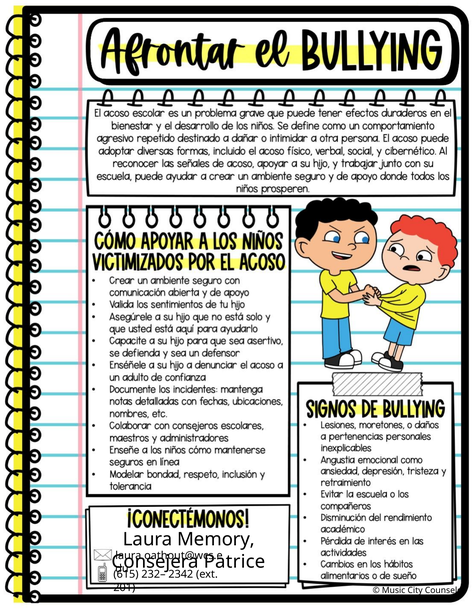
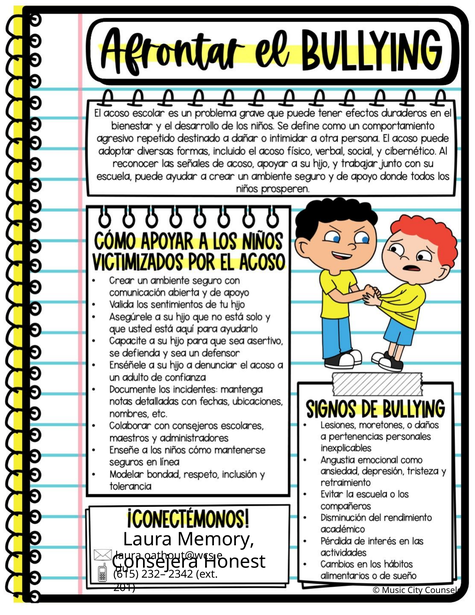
Patrice: Patrice -> Honest (235, 561)
